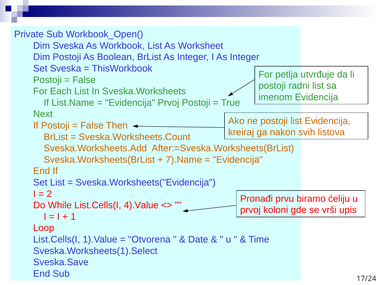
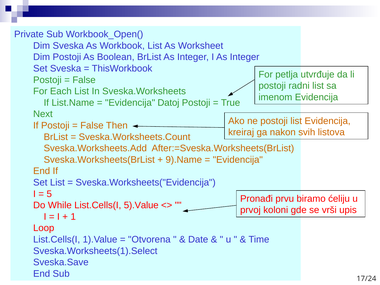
Evidencija Prvoj: Prvoj -> Datoj (168, 103)
7).Name: 7).Name -> 9).Name (184, 160)
2: 2 -> 5 (49, 194)
4).Value: 4).Value -> 5).Value (141, 205)
